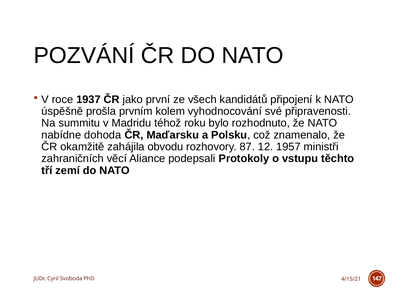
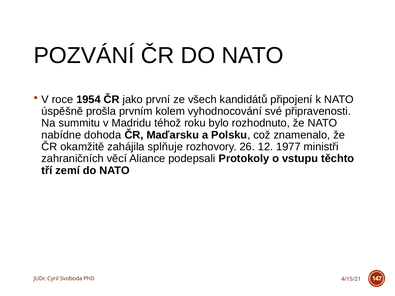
1937: 1937 -> 1954 (88, 99)
obvodu: obvodu -> splňuje (165, 147)
87: 87 -> 26 (247, 147)
1957: 1957 -> 1977 (288, 147)
